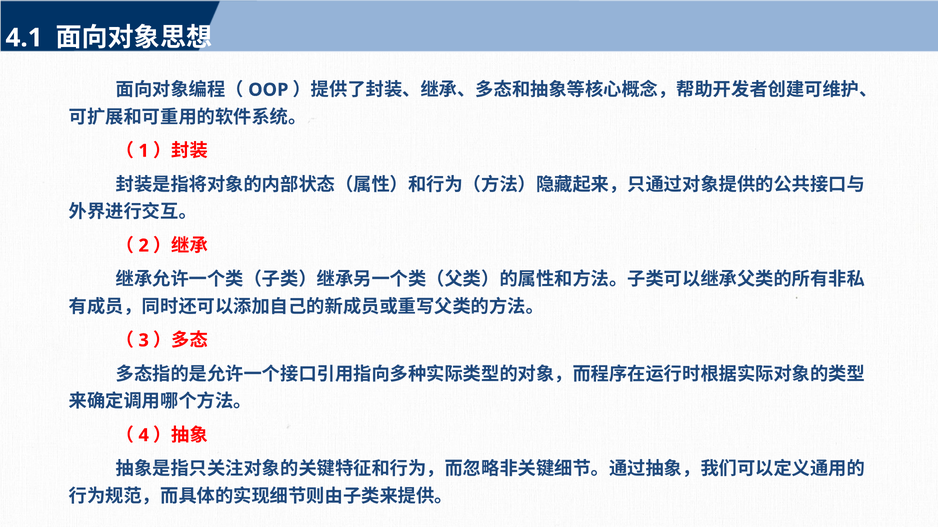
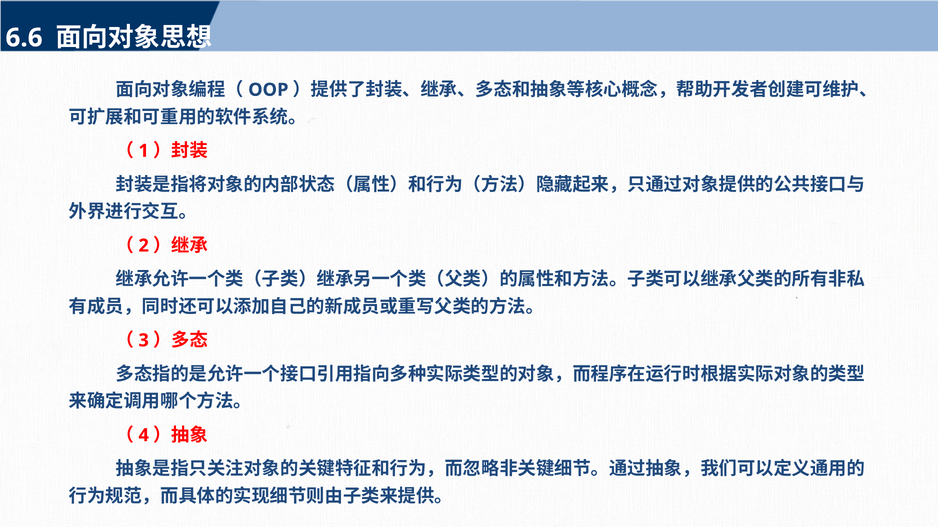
4.1: 4.1 -> 6.6 (24, 38)
